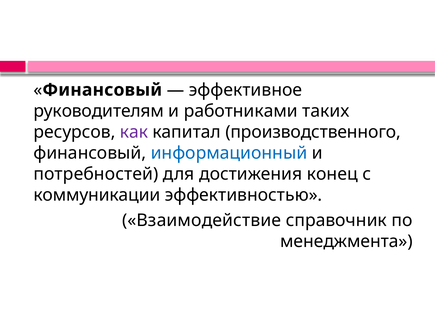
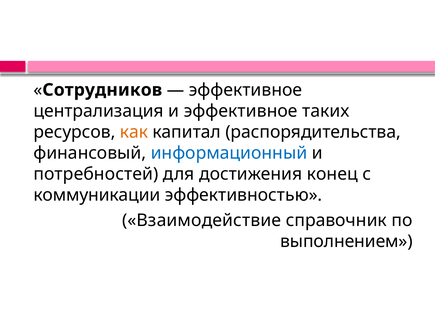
Финансовый: Финансовый -> Сотрудников (102, 90)
руководителям: руководителям -> централизация (99, 111)
и работниками: работниками -> эффективное (241, 111)
как colour: purple -> orange (134, 132)
производственного: производственного -> распорядительства (313, 132)
менеджмента: менеджмента -> выполнением (346, 241)
